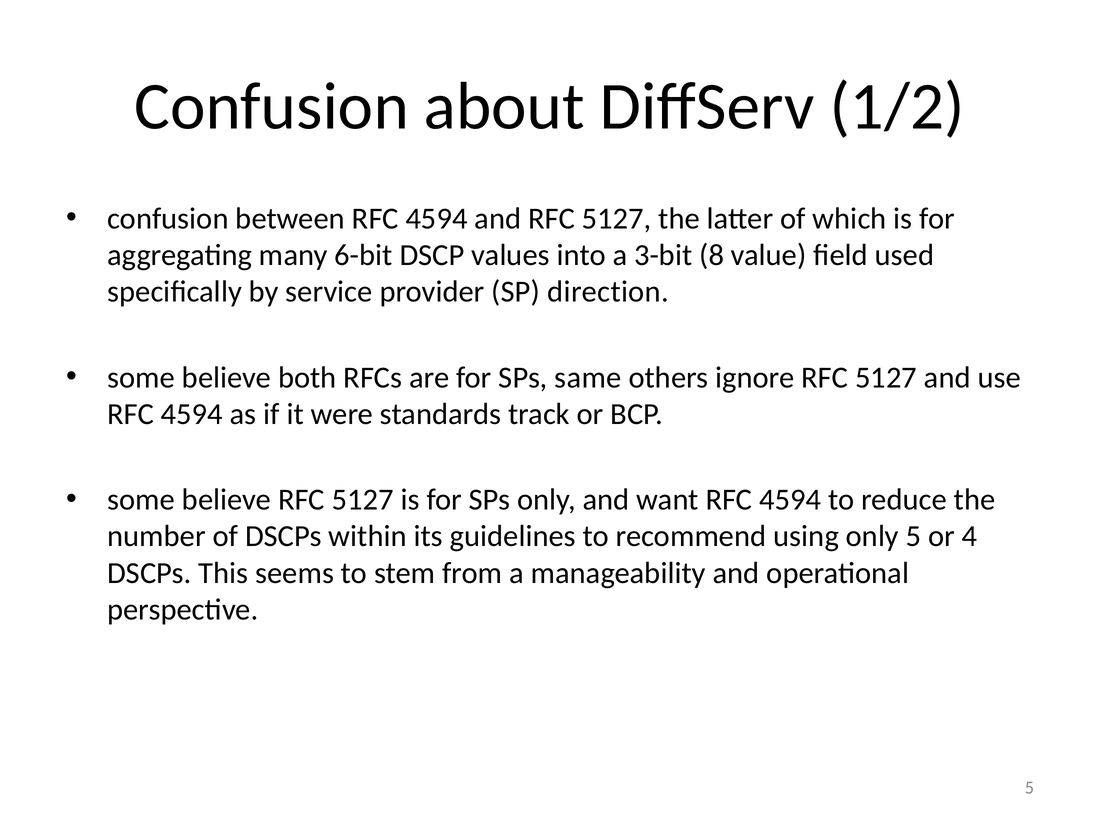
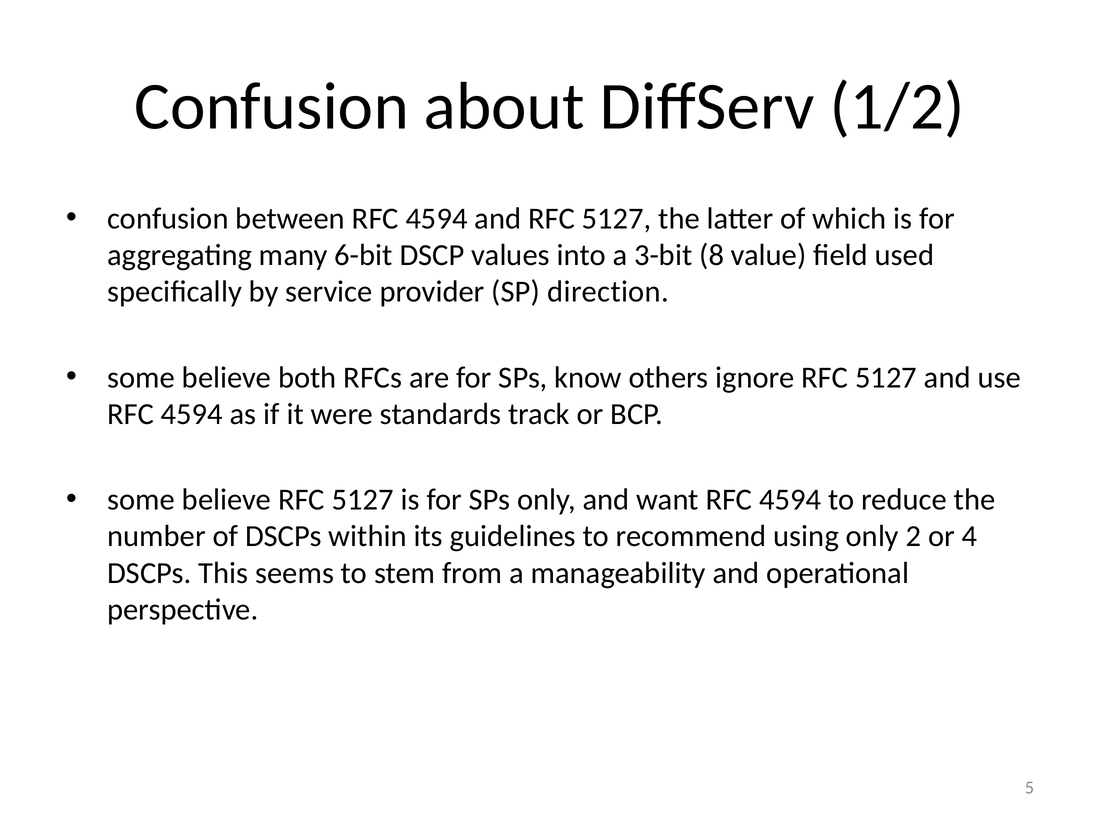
same: same -> know (588, 377)
only 5: 5 -> 2 (913, 536)
